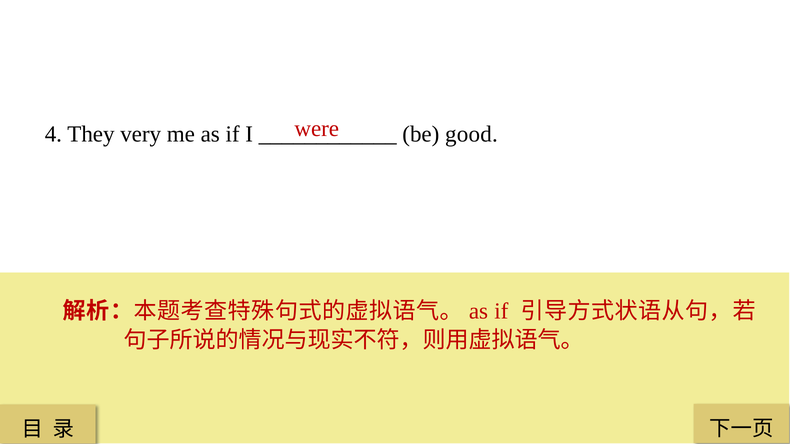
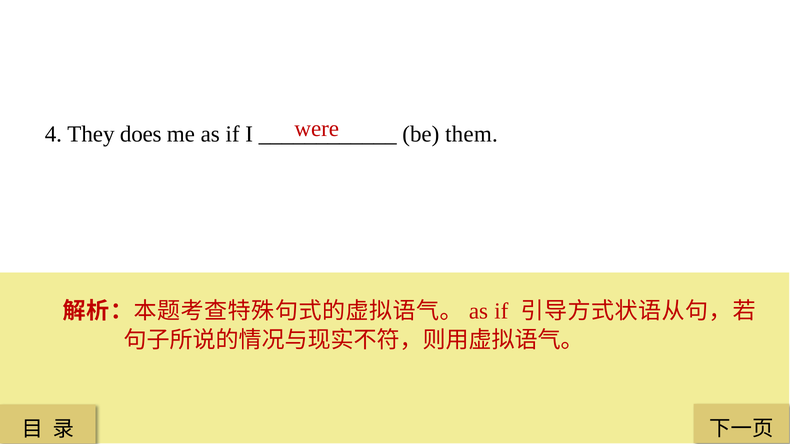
very: very -> does (141, 134)
good: good -> them (471, 134)
